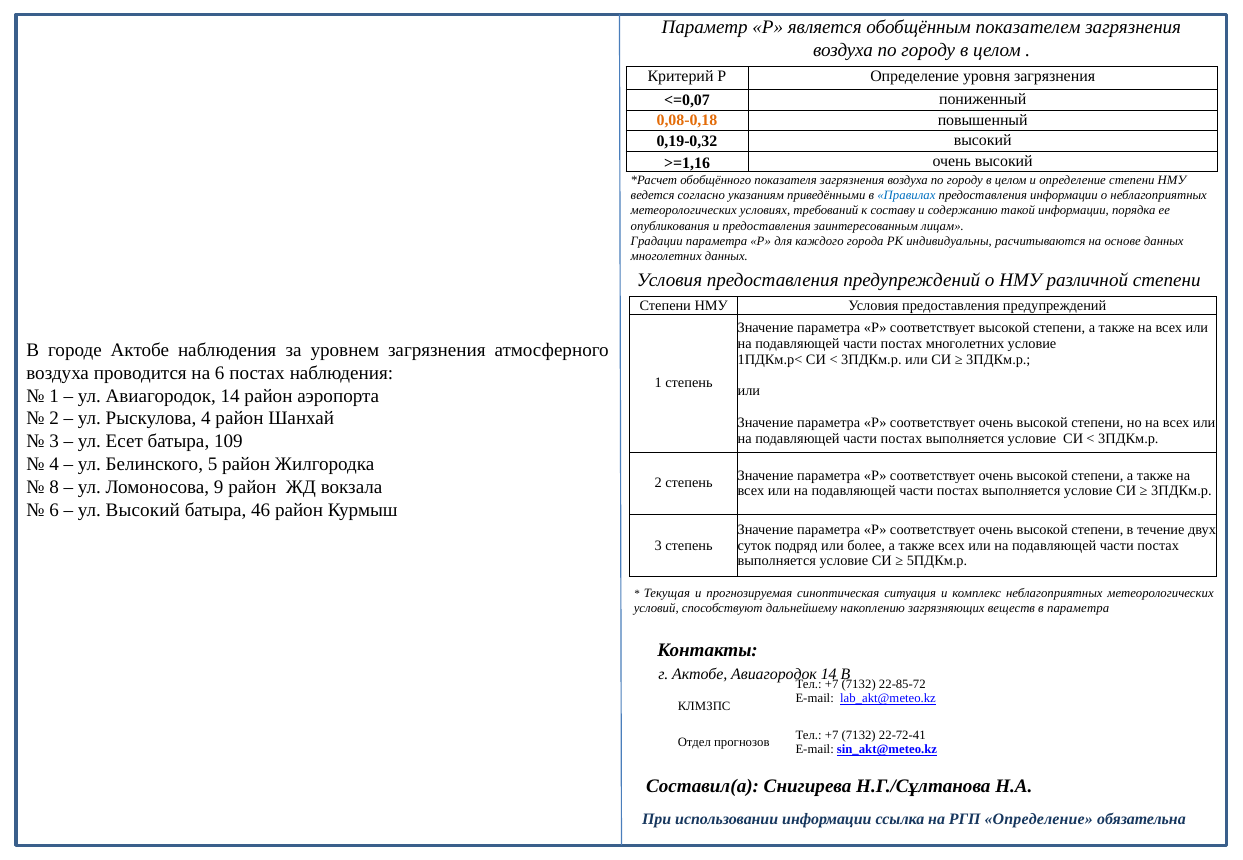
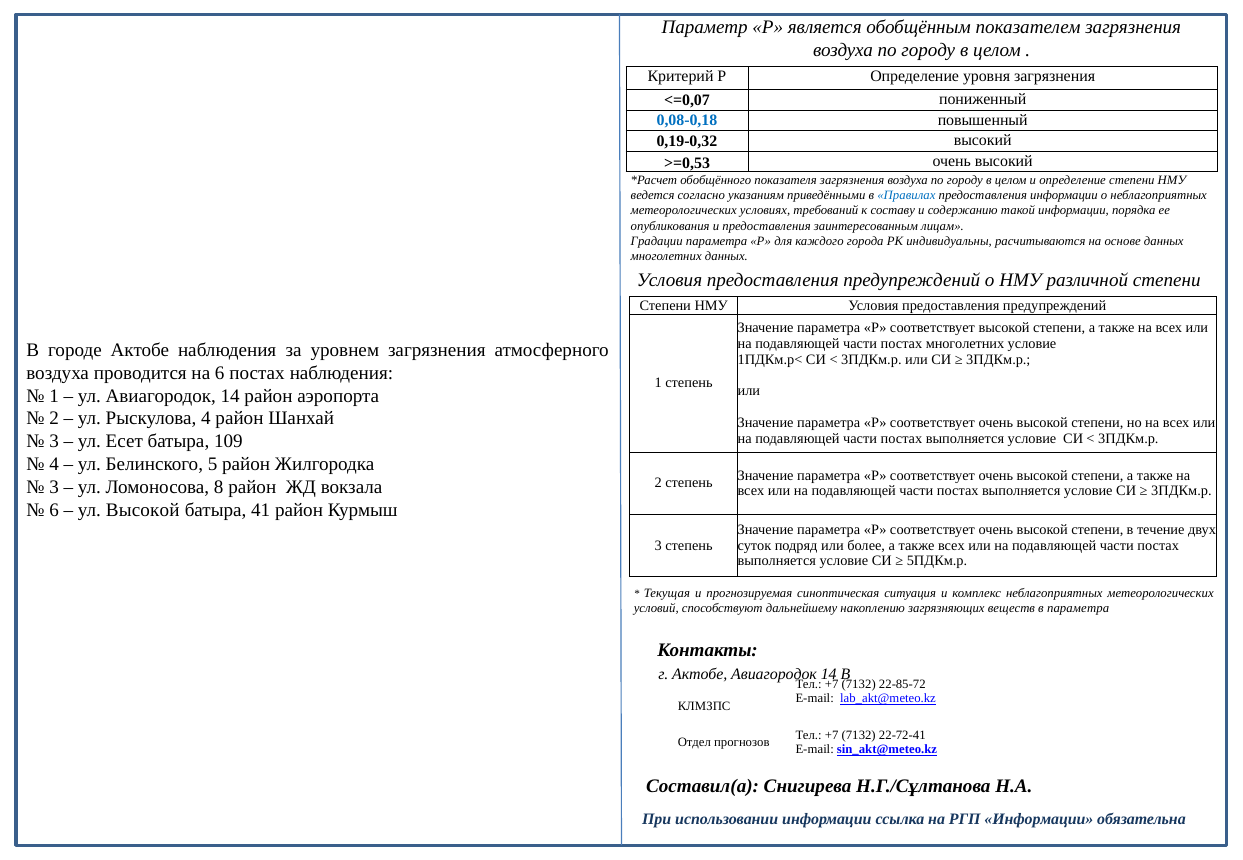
0,08-0,18 colour: orange -> blue (687, 120)
>=1,16: >=1,16 -> >=0,53 (687, 163)
8: 8 -> 3 (54, 488)
9: 9 -> 8 (219, 488)
ул Высокий: Высокий -> Высокой (143, 511)
46: 46 -> 41 (261, 511)
РГП Определение: Определение -> Информации (1039, 819)
